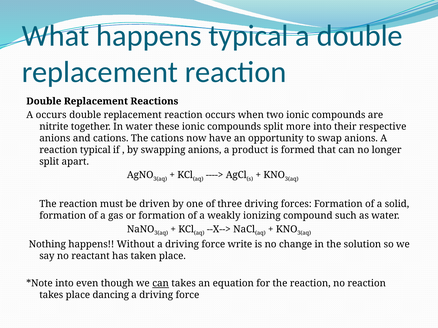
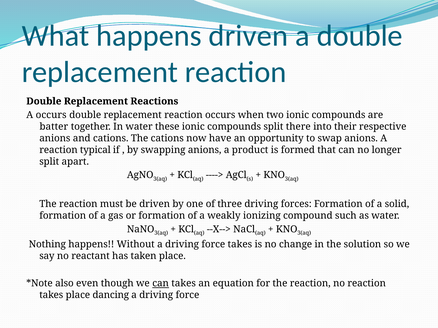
happens typical: typical -> driven (248, 36)
nitrite: nitrite -> batter (54, 127)
more: more -> there (298, 127)
force write: write -> takes (240, 245)
into: into -> also (64, 284)
